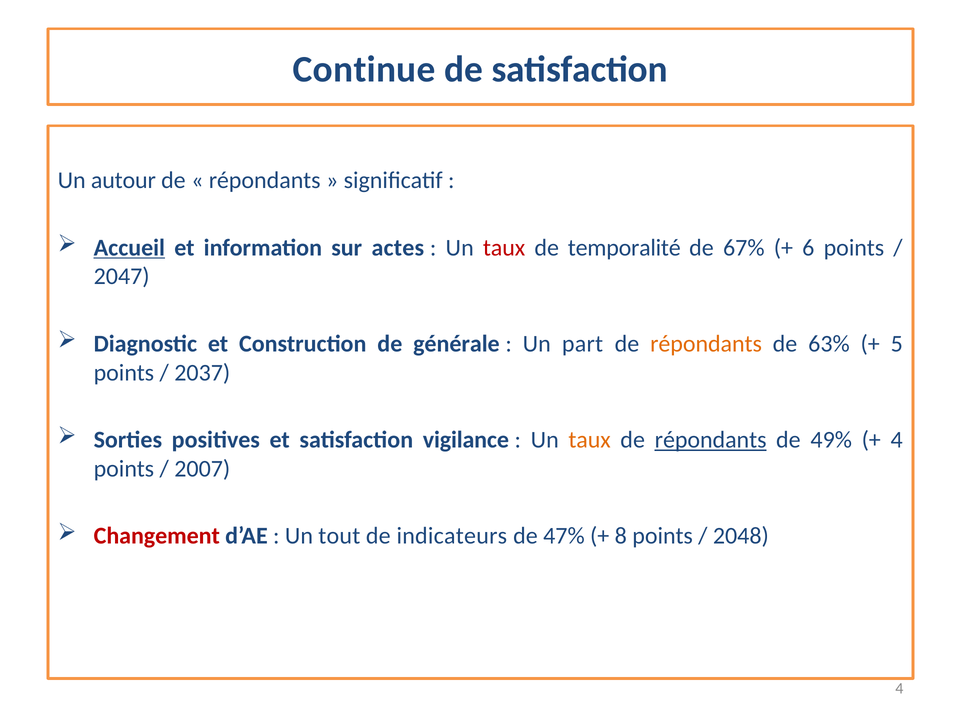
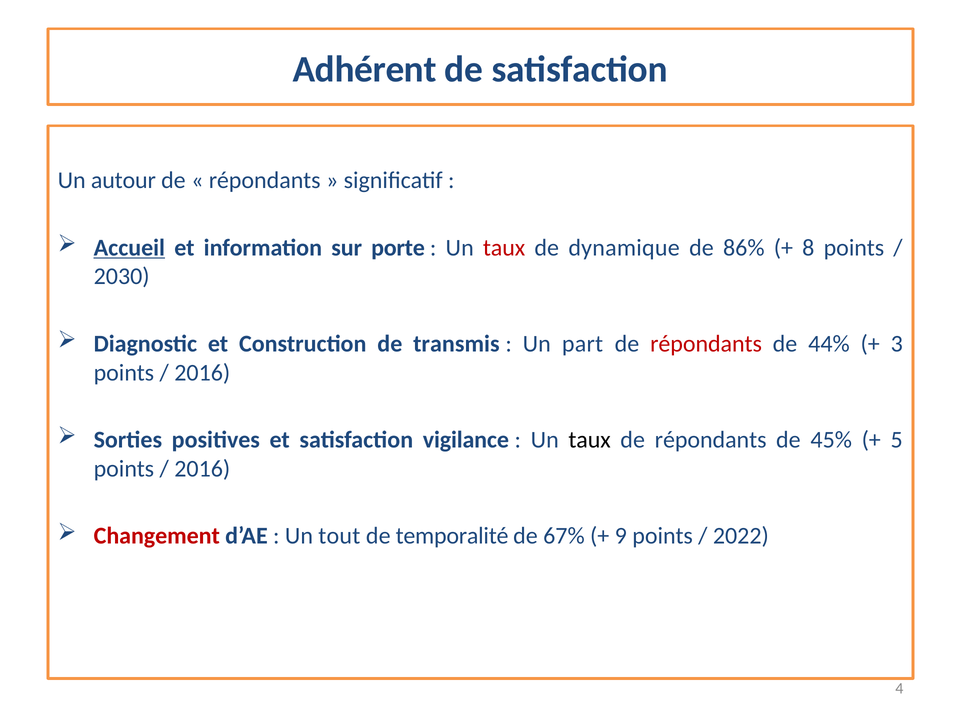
Continue: Continue -> Adhérent (365, 69)
actes: actes -> porte (398, 248)
temporalité: temporalité -> dynamique (624, 248)
67%: 67% -> 86% (744, 248)
6: 6 -> 8 (808, 248)
2047: 2047 -> 2030 (122, 276)
générale: générale -> transmis (456, 344)
répondants colour: orange -> red (706, 344)
63%: 63% -> 44% (829, 344)
5: 5 -> 3 (897, 344)
2037: 2037 -> 2016 (202, 372)
taux colour: orange -> black (590, 440)
répondants underline: present -> none (711, 440)
49%: 49% -> 45% (831, 440)
4: 4 -> 5 (897, 440)
2007: 2007 -> 2016 (202, 469)
indicateurs: indicateurs -> temporalité (452, 536)
47%: 47% -> 67% (564, 536)
8: 8 -> 9 (621, 536)
2048: 2048 -> 2022 (741, 536)
